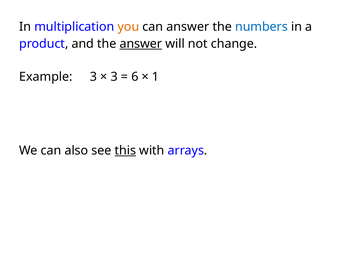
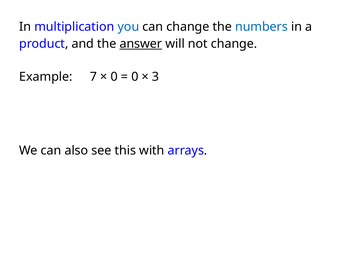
you colour: orange -> blue (128, 27)
can answer: answer -> change (188, 27)
Example 3: 3 -> 7 (93, 77)
3: 3 -> 0 (114, 77)
6: 6 -> 0 (135, 77)
1: 1 -> 3 (156, 77)
this underline: present -> none (125, 151)
